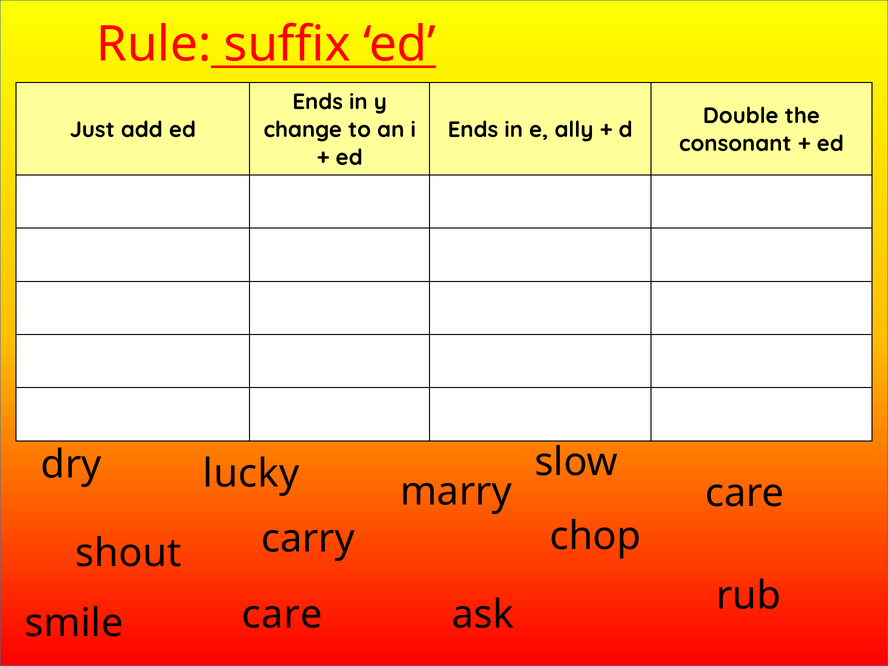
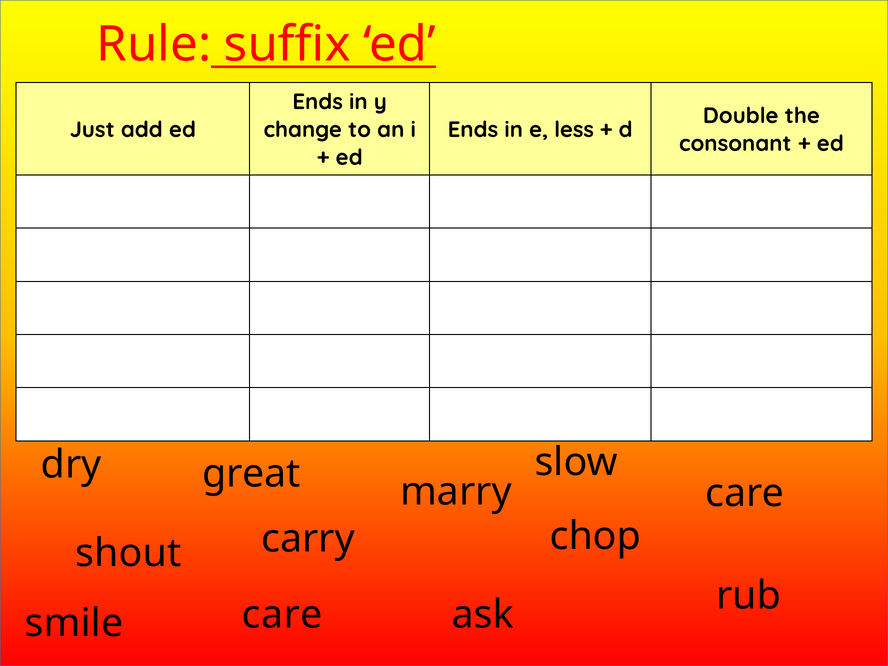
ally: ally -> less (574, 130)
lucky: lucky -> great (251, 474)
